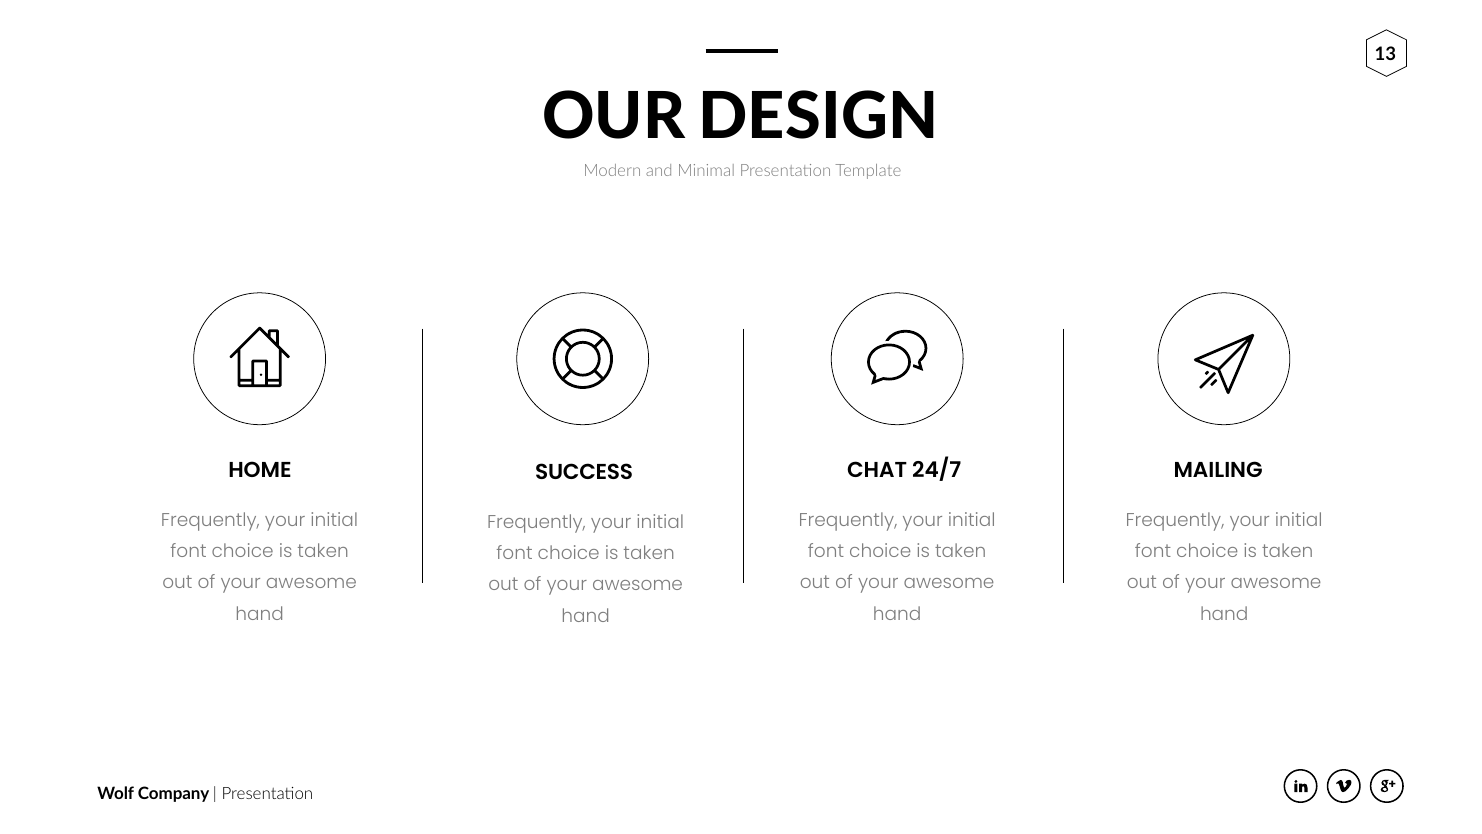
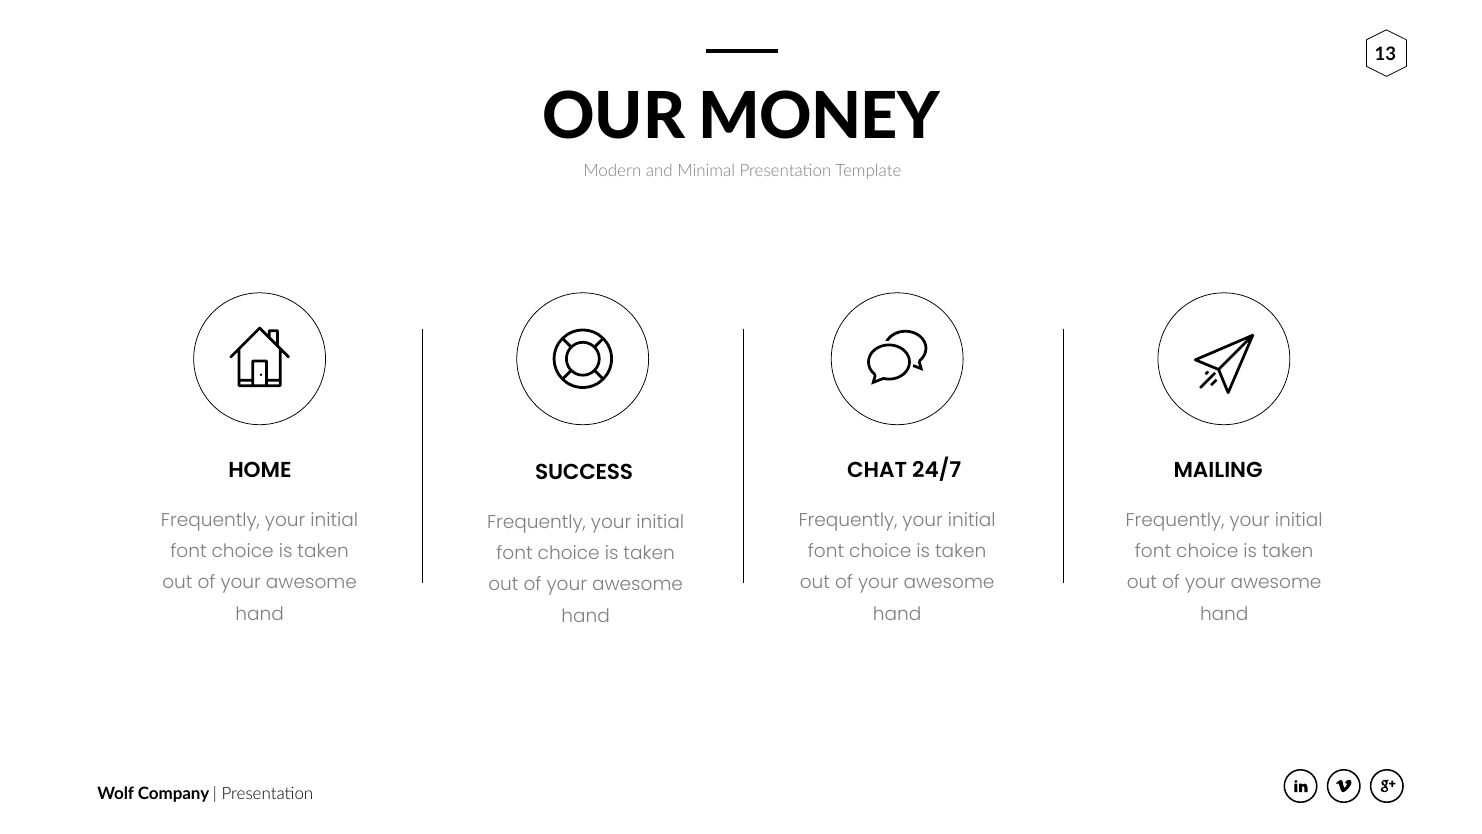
DESIGN: DESIGN -> MONEY (819, 117)
